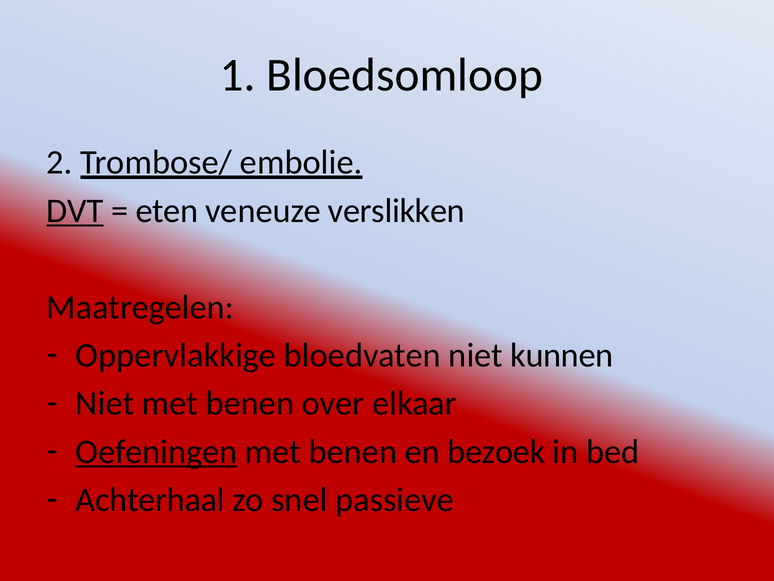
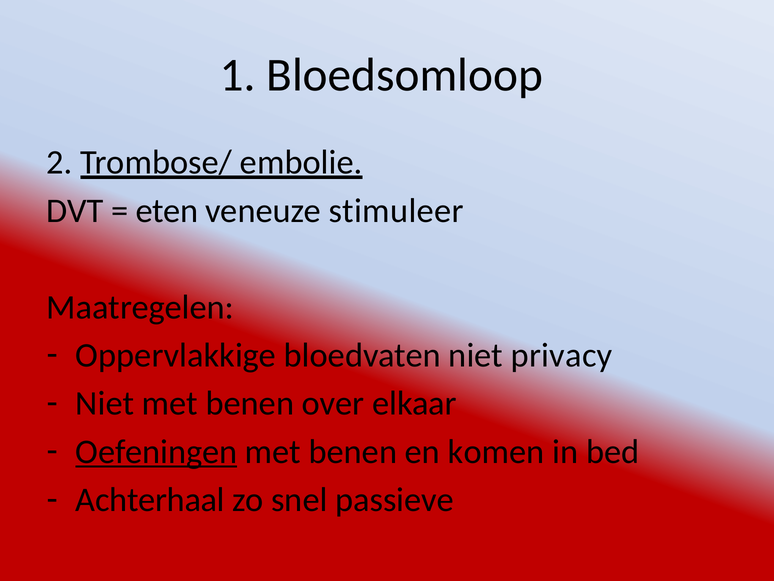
DVT underline: present -> none (75, 211)
verslikken: verslikken -> stimuleer (396, 211)
kunnen: kunnen -> privacy (562, 355)
bezoek: bezoek -> komen (496, 451)
